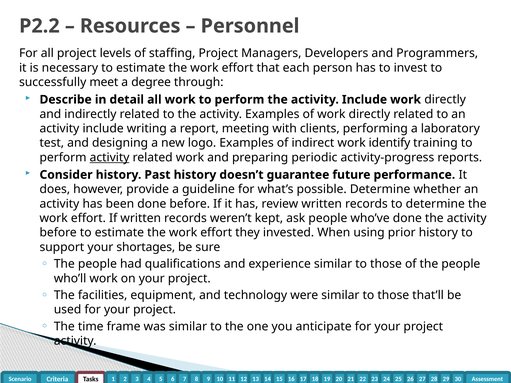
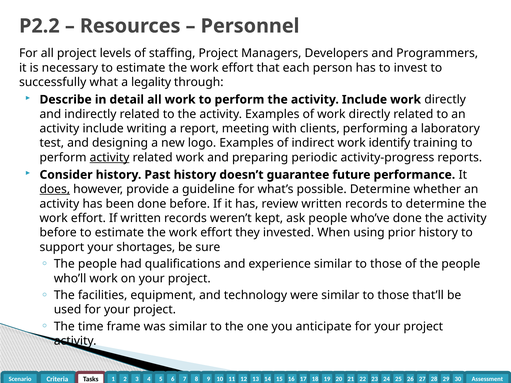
meet: meet -> what (104, 82)
degree: degree -> legality (151, 82)
does underline: none -> present (55, 189)
